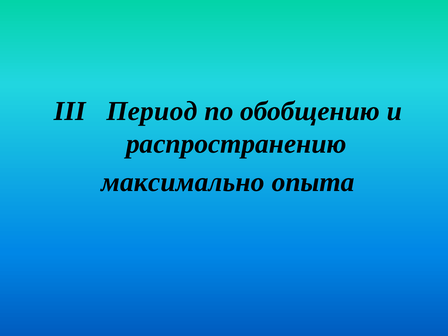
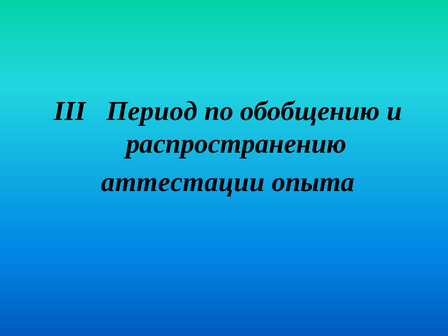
максимально: максимально -> аттестации (183, 182)
